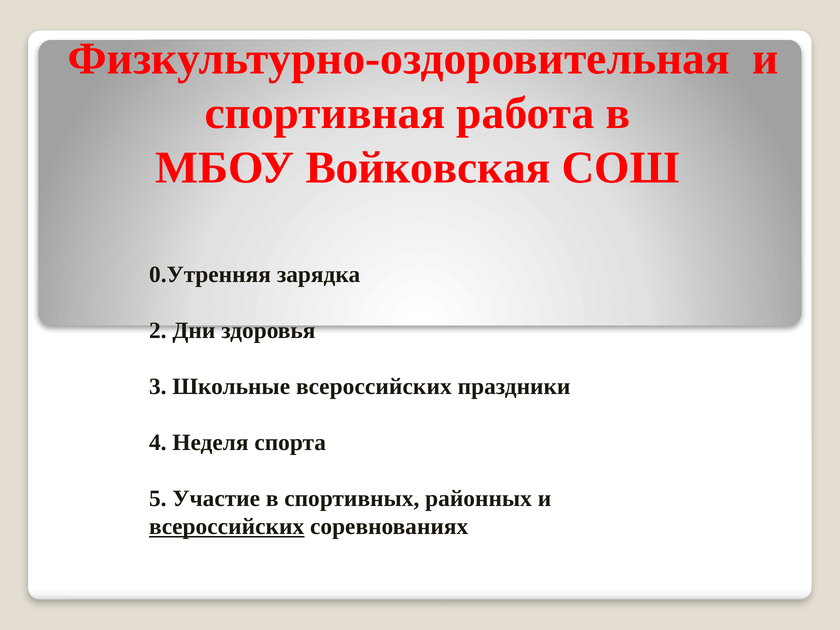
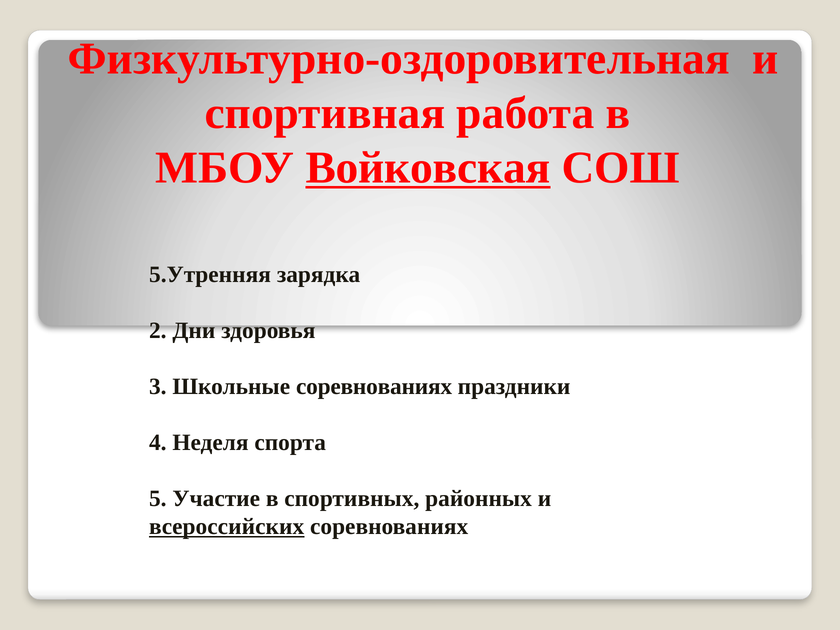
Войковская underline: none -> present (428, 168)
0.Утренняя: 0.Утренняя -> 5.Утренняя (210, 274)
Школьные всероссийских: всероссийских -> соревнованиях (374, 386)
